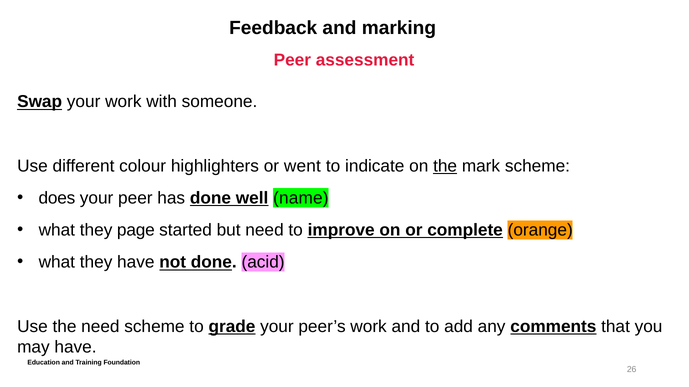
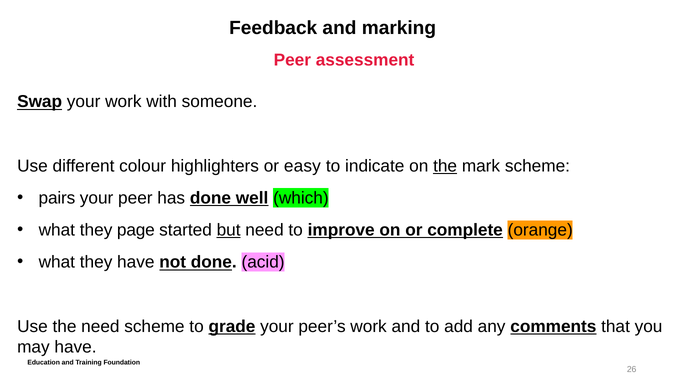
went: went -> easy (302, 166)
does: does -> pairs (57, 198)
name: name -> which (301, 198)
but underline: none -> present (229, 230)
